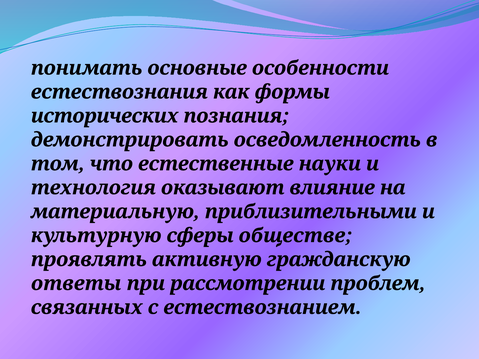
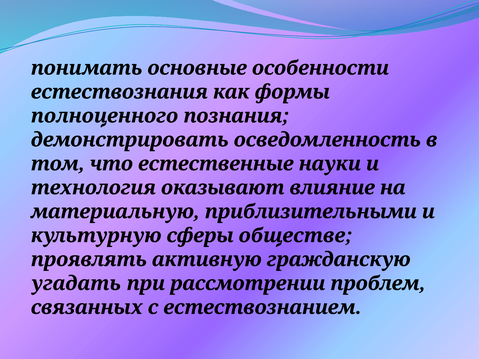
исторических: исторических -> полноценного (105, 116)
ответы: ответы -> угадать (76, 284)
